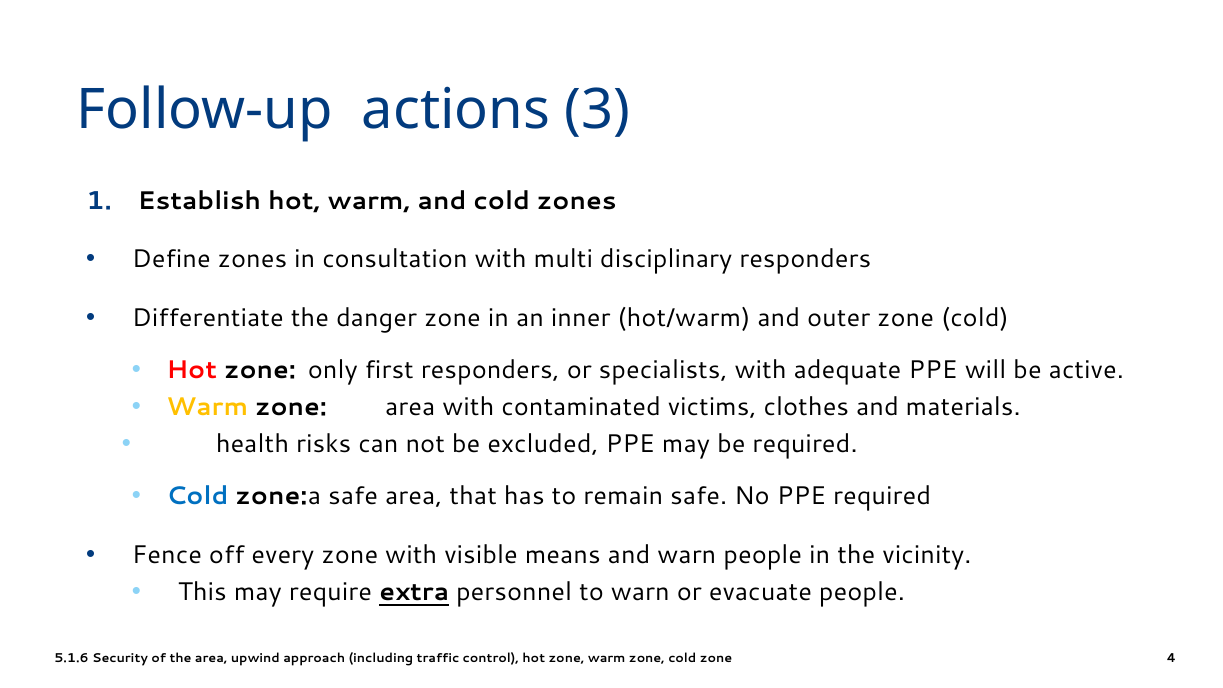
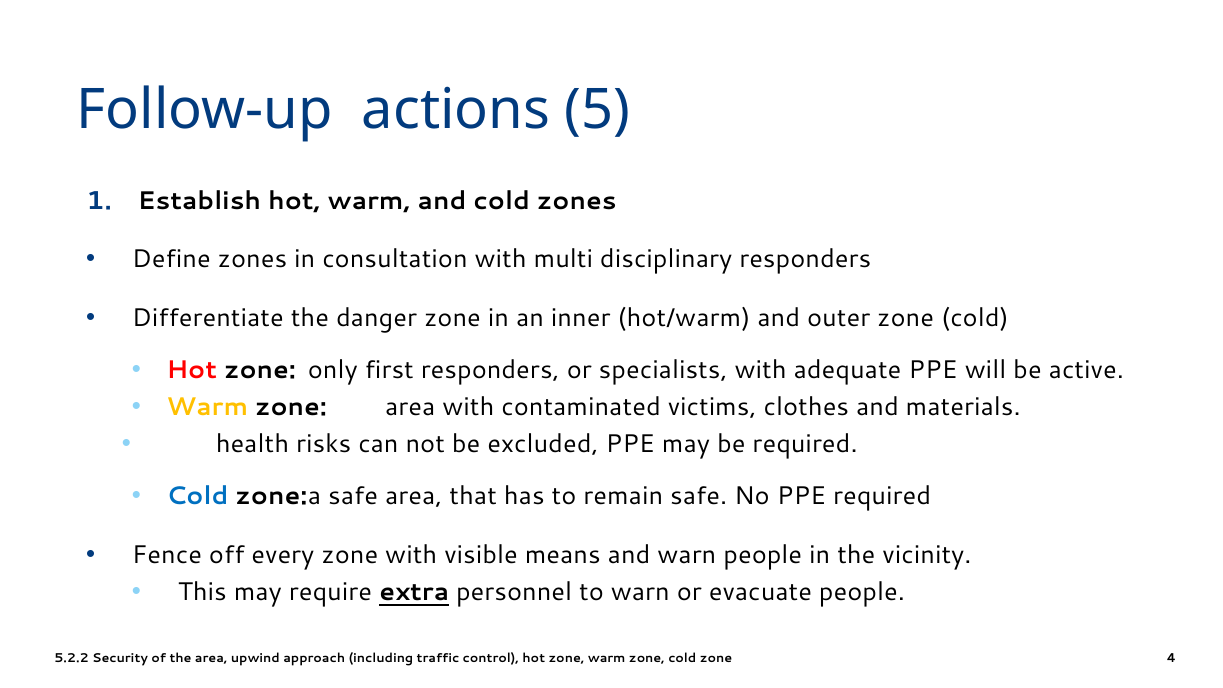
3: 3 -> 5 (598, 110)
5.1.6: 5.1.6 -> 5.2.2 (72, 658)
